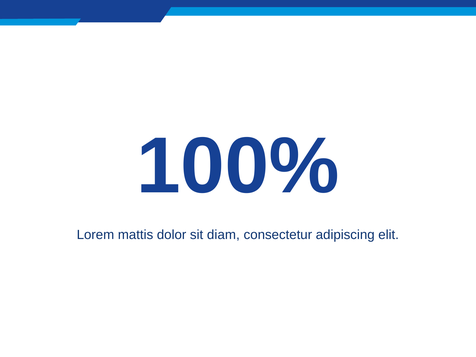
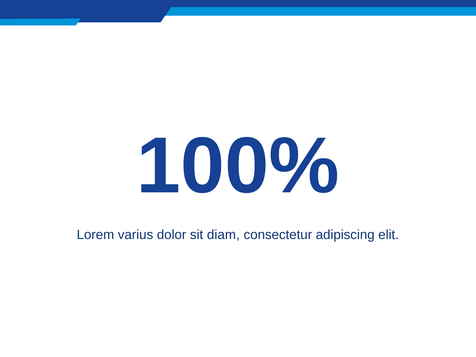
mattis: mattis -> varius (136, 235)
